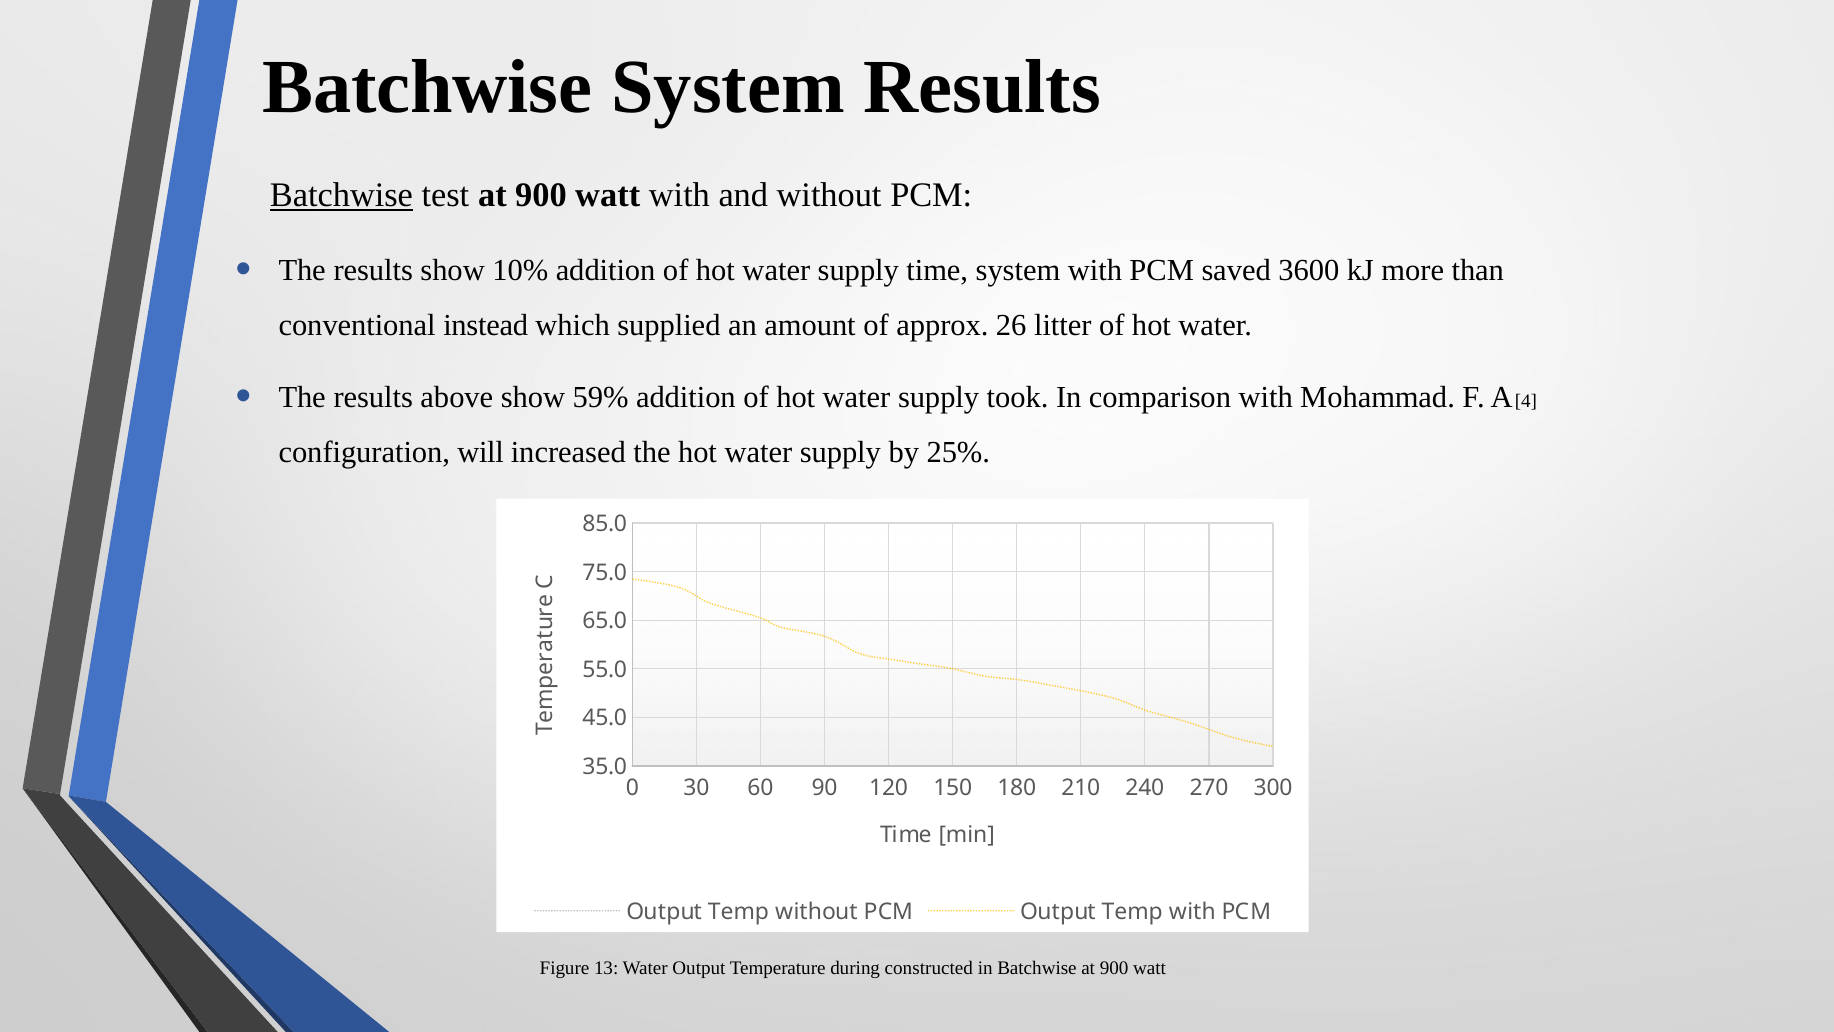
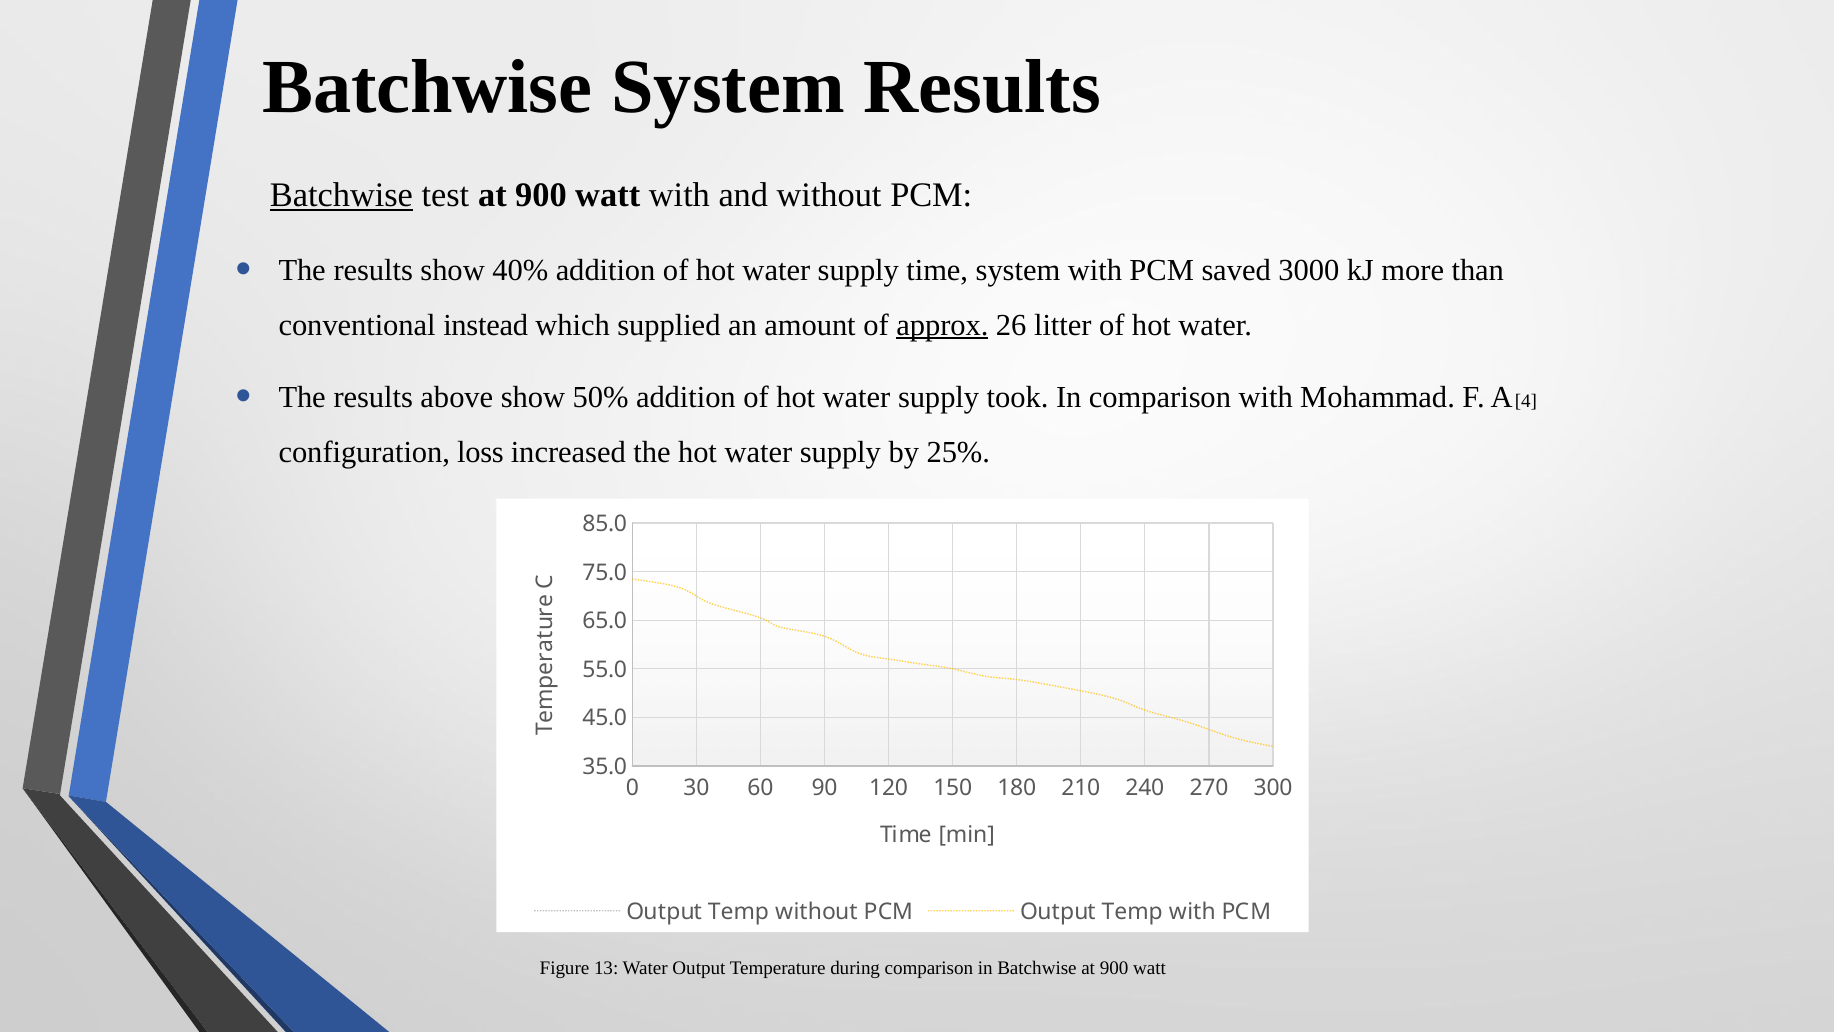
10%: 10% -> 40% (520, 270)
3600: 3600 -> 3000 (1309, 270)
approx underline: none -> present (942, 325)
59%: 59% -> 50% (601, 398)
will: will -> loss (481, 452)
during constructed: constructed -> comparison (929, 967)
